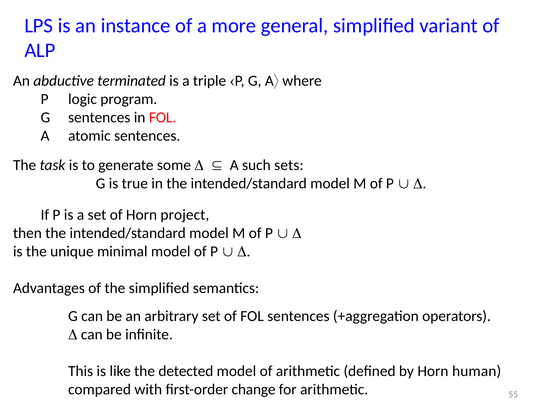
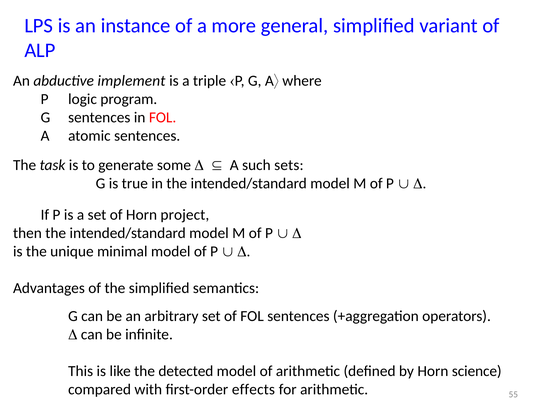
terminated: terminated -> implement (131, 81)
human: human -> science (477, 371)
change: change -> effects (253, 390)
